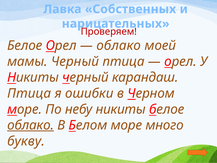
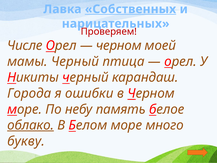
Собственных underline: none -> present (130, 9)
Белое: Белое -> Числе (25, 46)
облако: облако -> черном (119, 46)
Птица: Птица -> Города (29, 93)
небу никиты: никиты -> память (121, 109)
